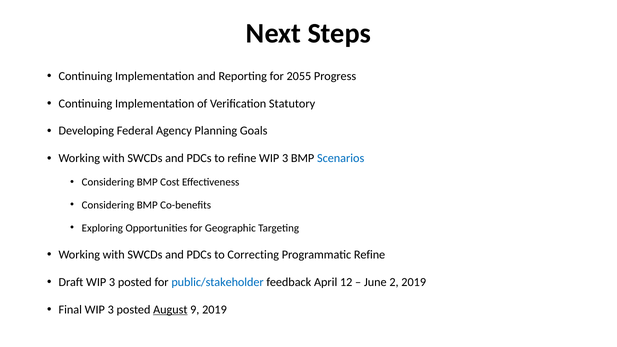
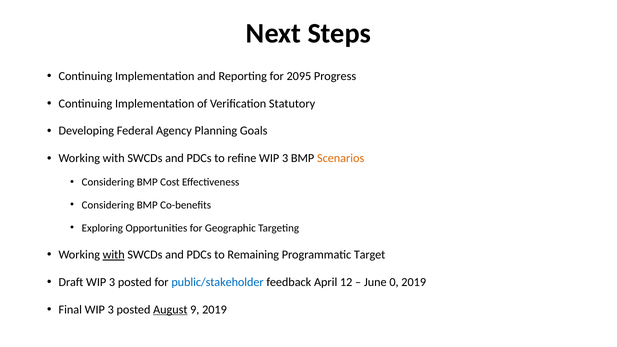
2055: 2055 -> 2095 (299, 76)
Scenarios colour: blue -> orange (341, 158)
with underline: none -> present (114, 255)
Correcting: Correcting -> Remaining (253, 255)
Programmatic Refine: Refine -> Target (370, 255)
2: 2 -> 0 (394, 282)
